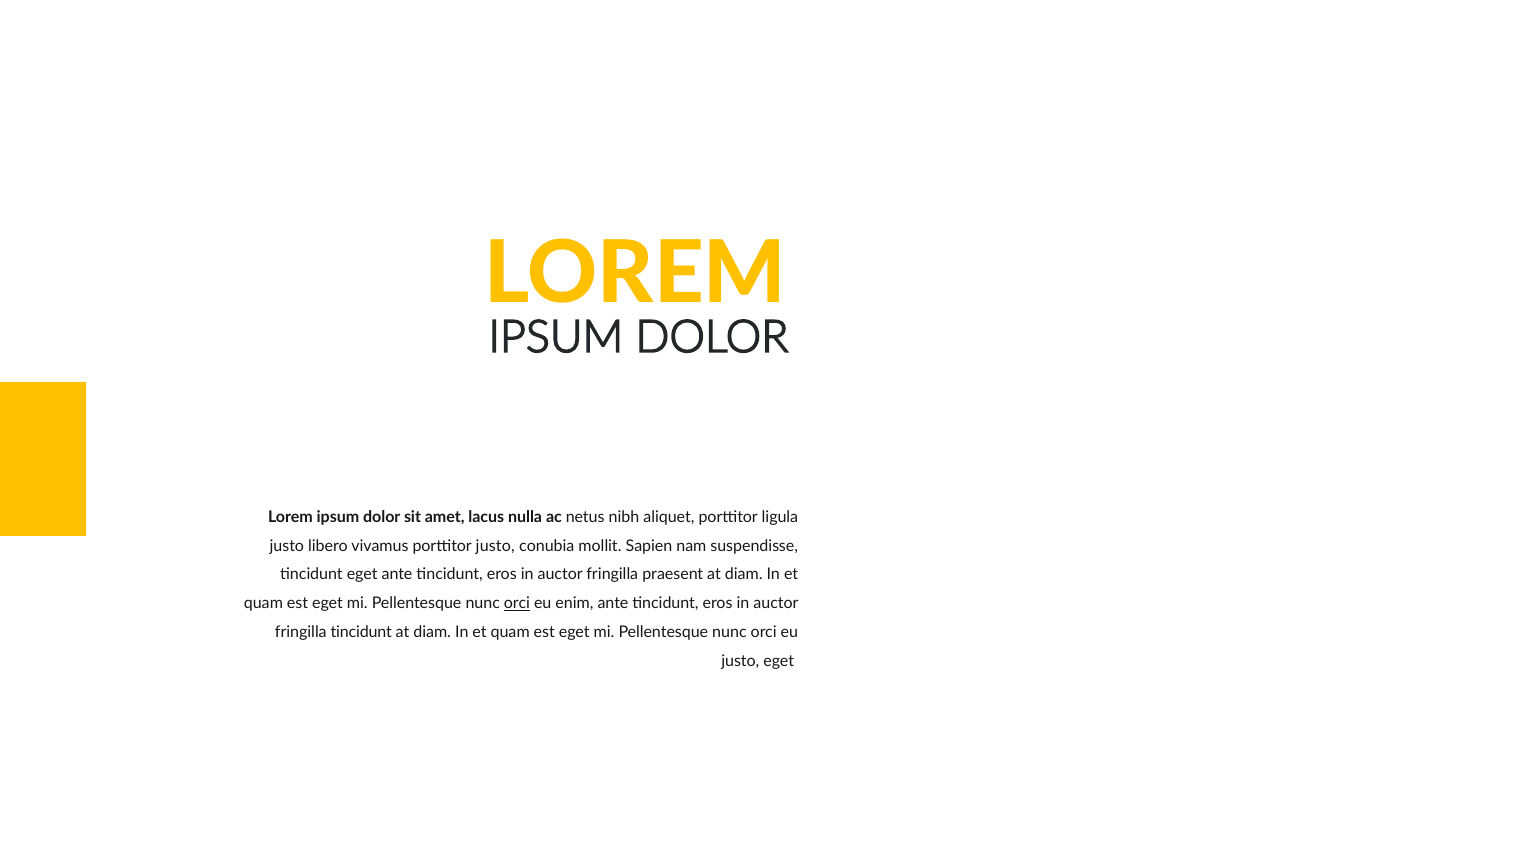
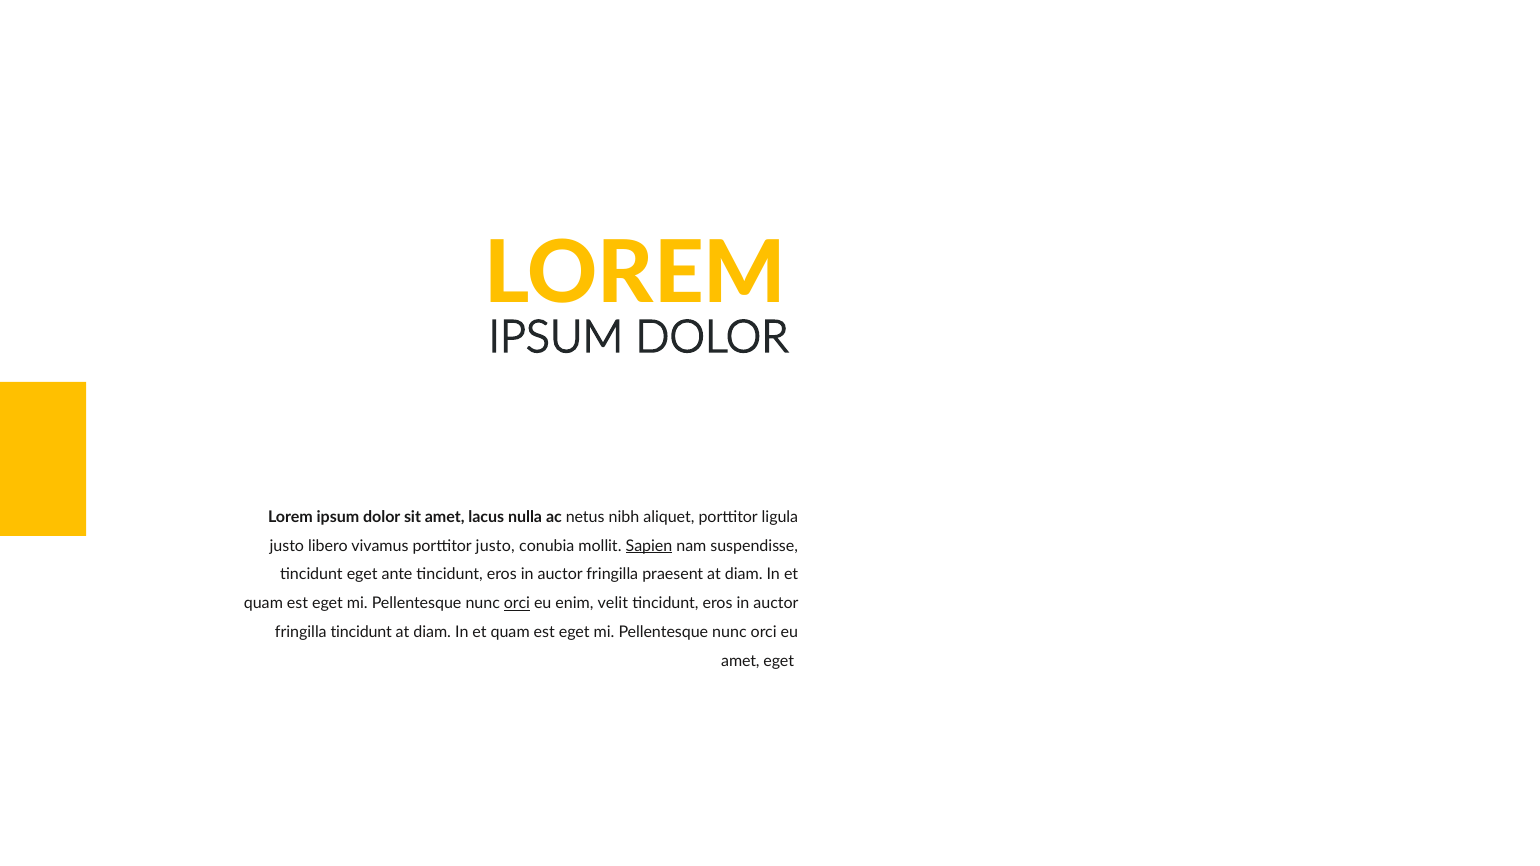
Sapien underline: none -> present (649, 546)
enim ante: ante -> velit (613, 604)
justo: justo -> amet (740, 662)
